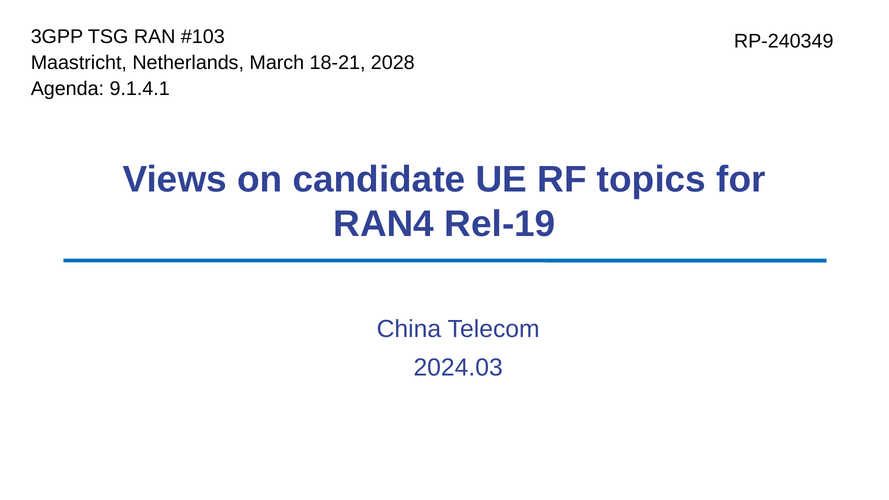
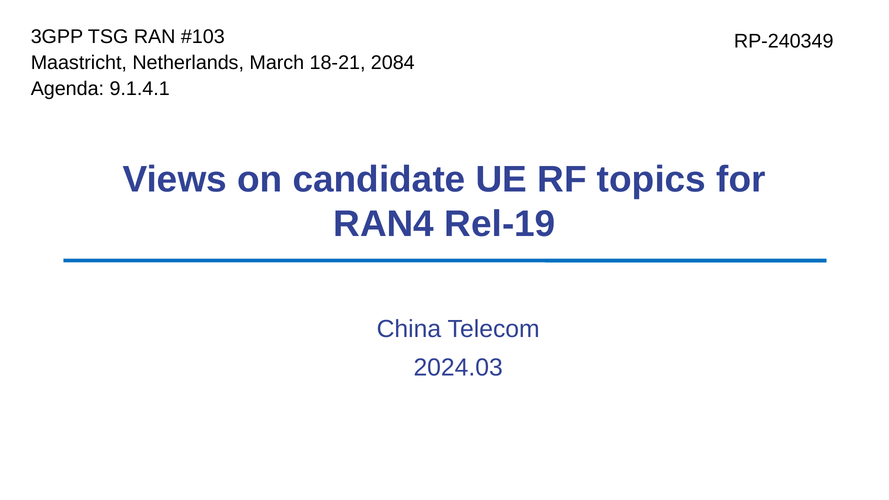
2028: 2028 -> 2084 (393, 63)
